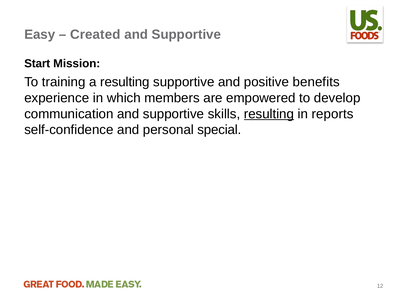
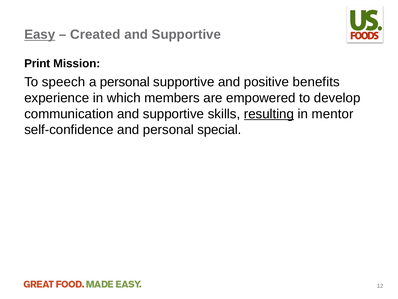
Easy underline: none -> present (40, 35)
Start: Start -> Print (37, 63)
training: training -> speech (64, 82)
a resulting: resulting -> personal (125, 82)
reports: reports -> mentor (333, 114)
